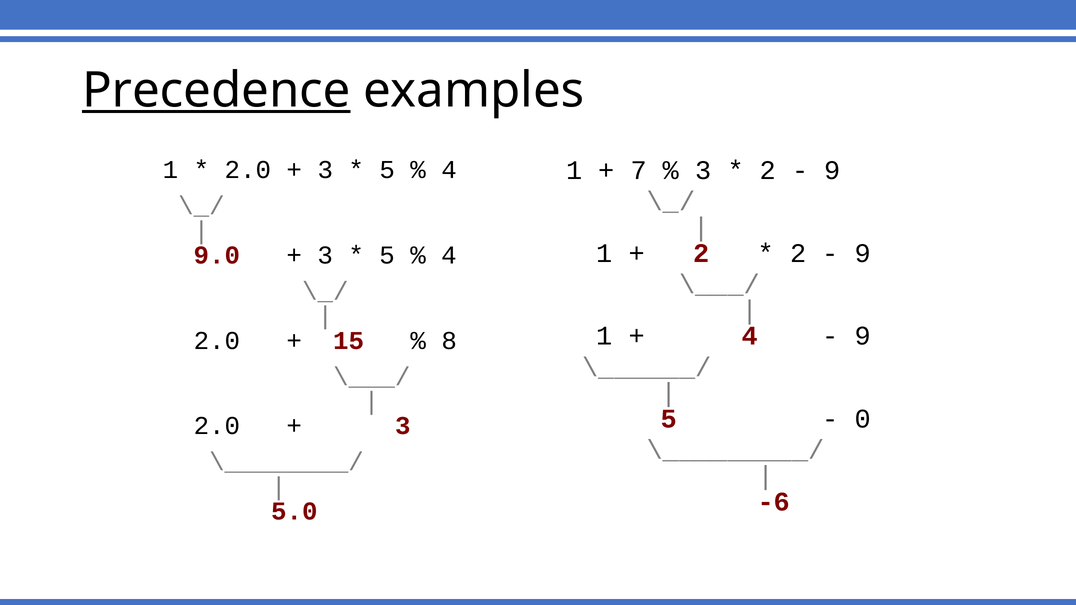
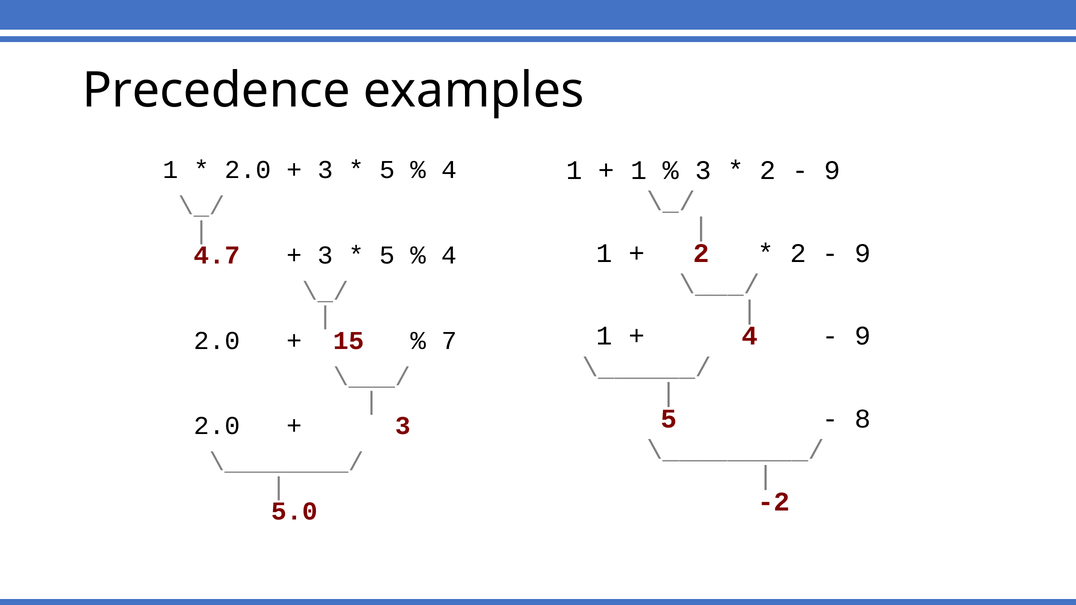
Precedence underline: present -> none (216, 90)
7: 7 -> 1 (639, 170)
9.0: 9.0 -> 4.7 (217, 255)
8: 8 -> 7 (449, 341)
0: 0 -> 8 (863, 419)
-6: -6 -> -2 (774, 502)
